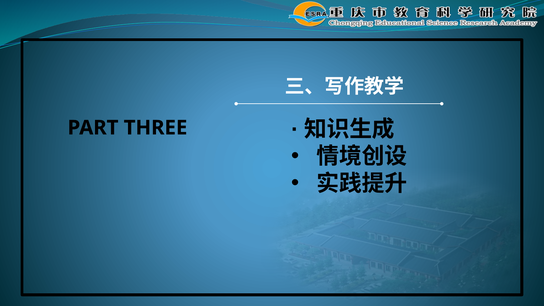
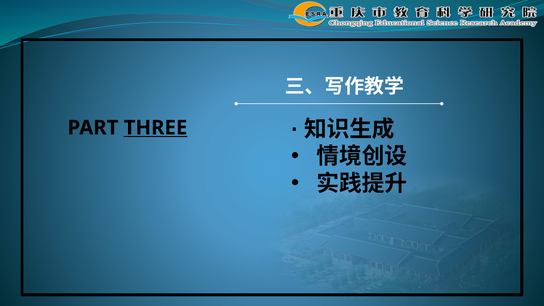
THREE underline: none -> present (156, 128)
